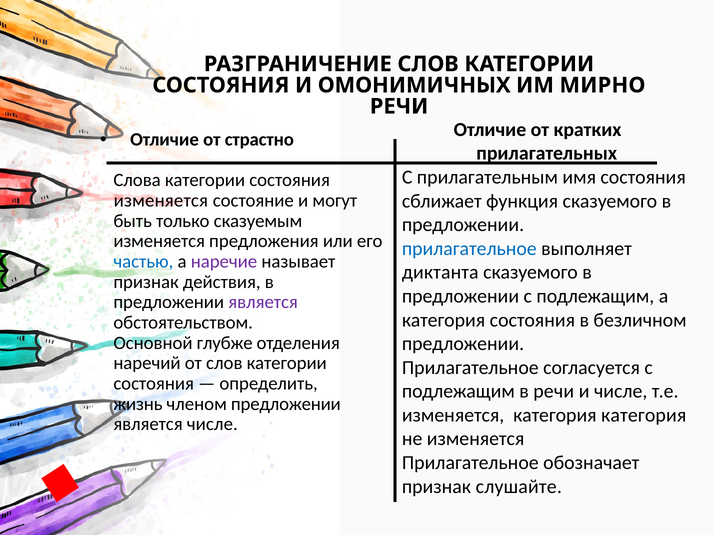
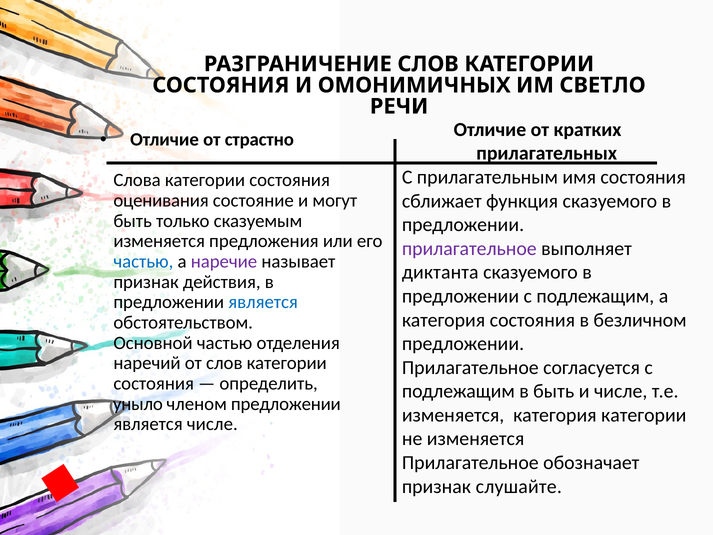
МИРНО: МИРНО -> СВЕТЛО (603, 85)
изменяется: изменяется -> оценивания (161, 200)
прилагательное colour: blue -> purple (469, 248)
является colour: purple -> blue (263, 302)
Основной глубже: глубже -> частью (225, 343)
в речи: речи -> быть (554, 391)
жизнь: жизнь -> уныло (138, 404)
категория категория: категория -> категории (644, 415)
